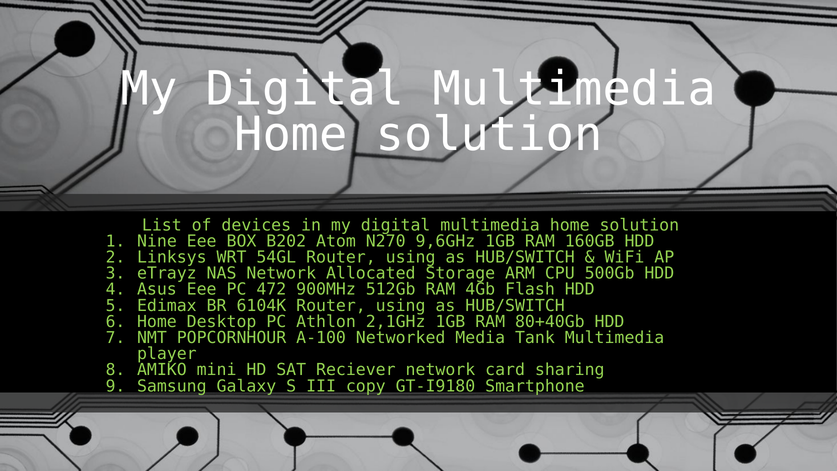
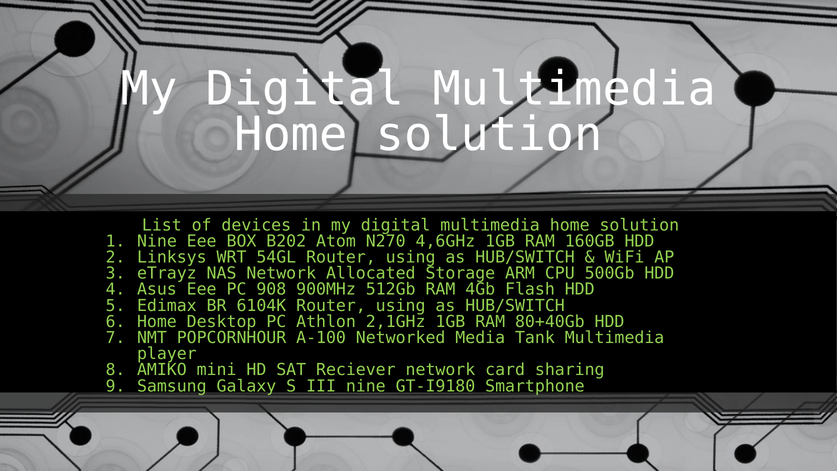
9,6GHz: 9,6GHz -> 4,6GHz (445, 241)
472: 472 -> 908 (271, 289)
III copy: copy -> nine (366, 386)
